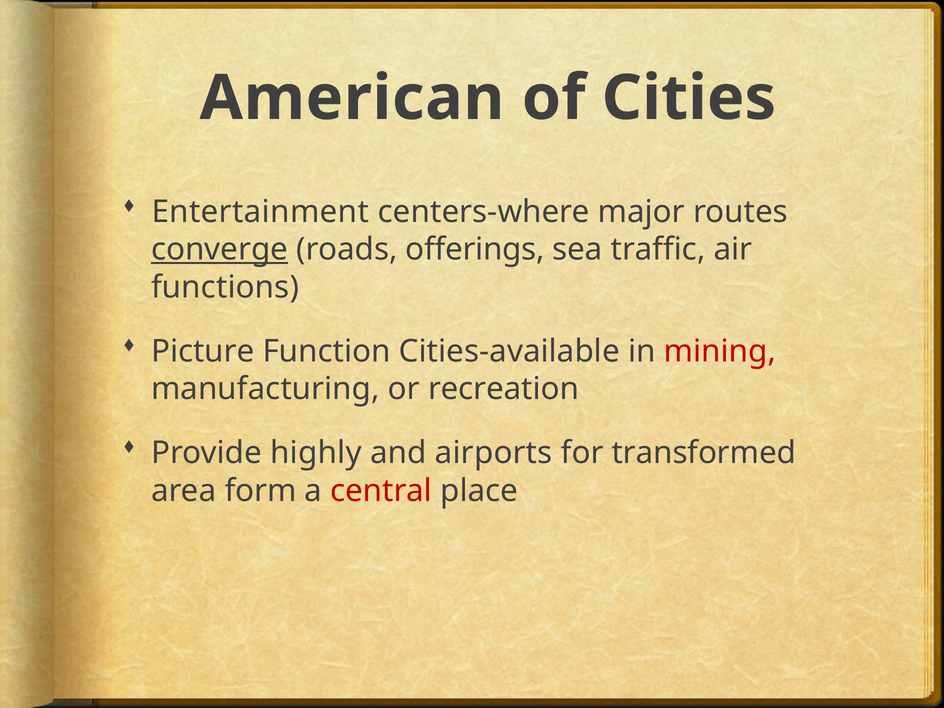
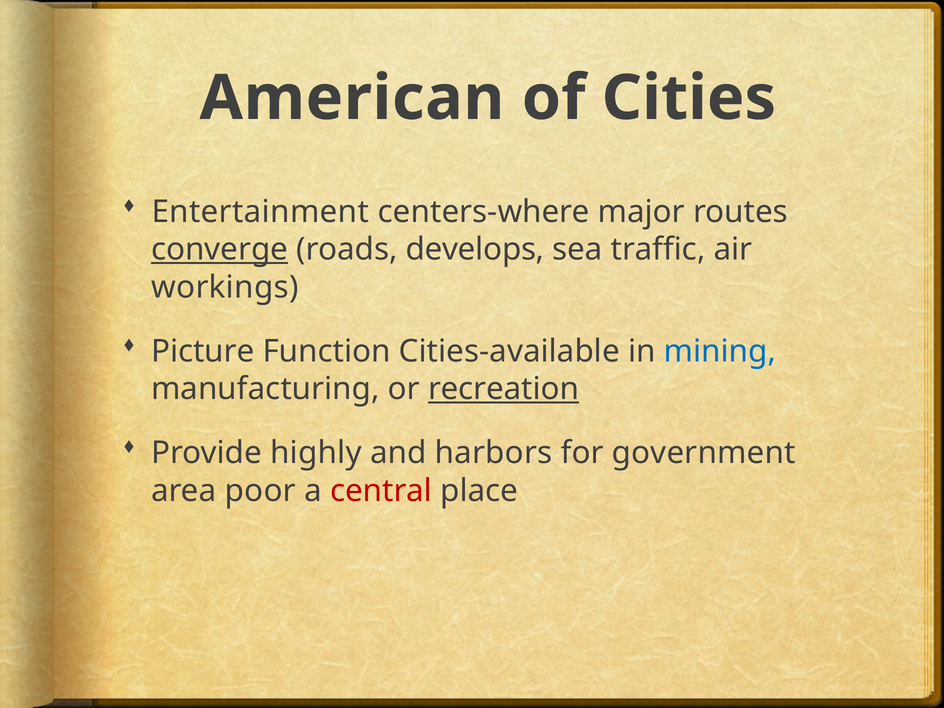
offerings: offerings -> develops (475, 250)
functions: functions -> workings (225, 287)
mining colour: red -> blue (720, 351)
recreation underline: none -> present (503, 389)
airports: airports -> harbors (494, 453)
transformed: transformed -> government (704, 453)
form: form -> poor (260, 491)
